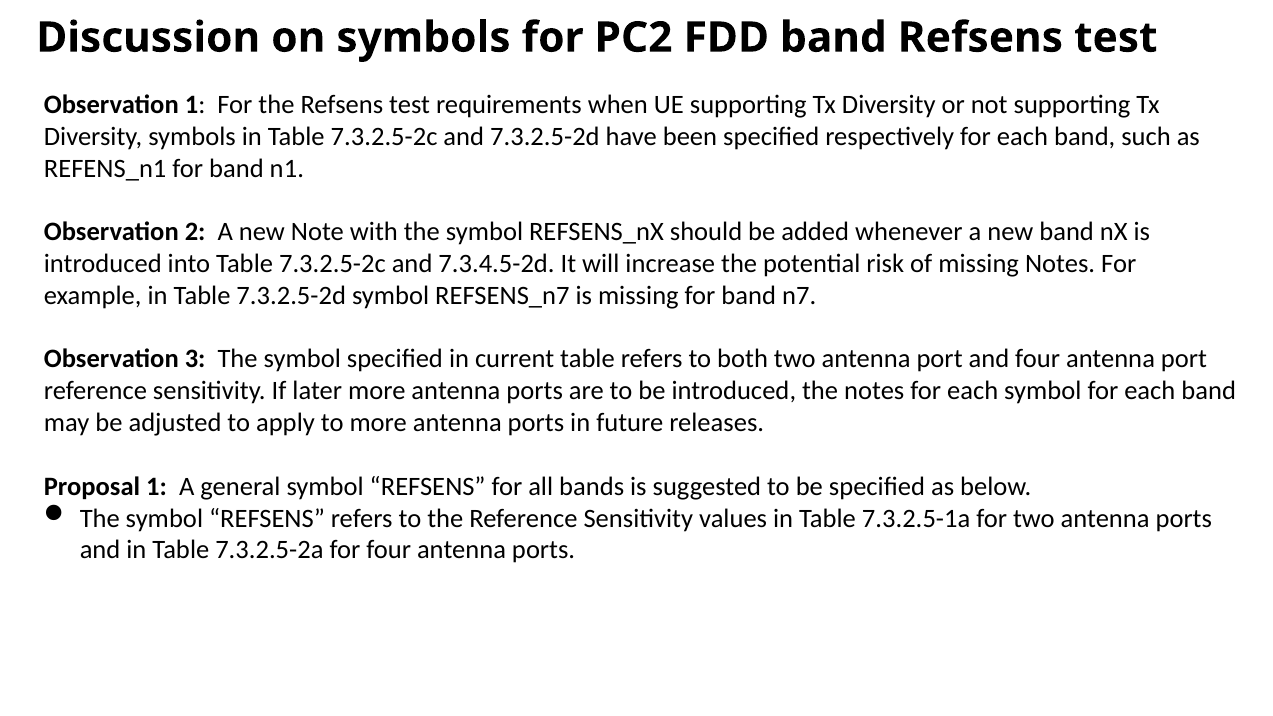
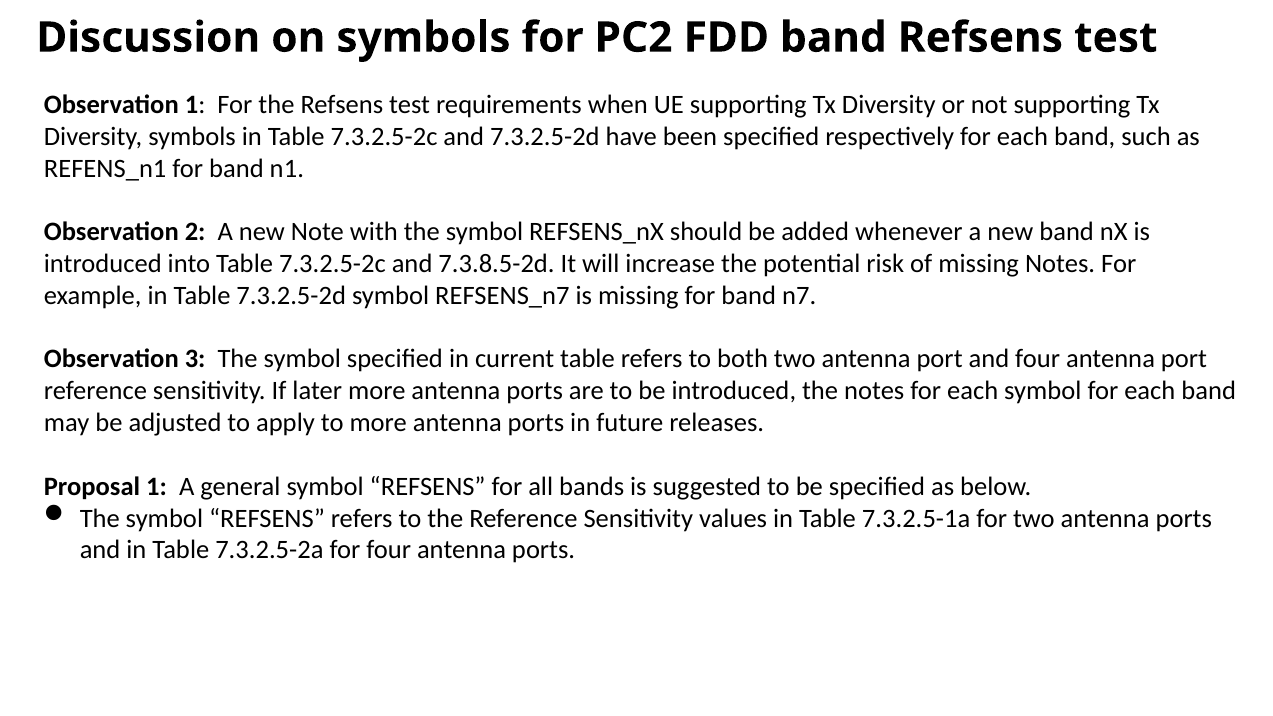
7.3.4.5-2d: 7.3.4.5-2d -> 7.3.8.5-2d (497, 264)
